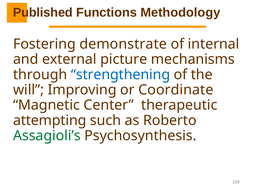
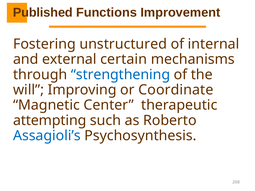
Methodology: Methodology -> Improvement (180, 12)
demonstrate: demonstrate -> unstructured (123, 44)
picture: picture -> certain (124, 59)
Assagioli’s colour: green -> blue (47, 136)
